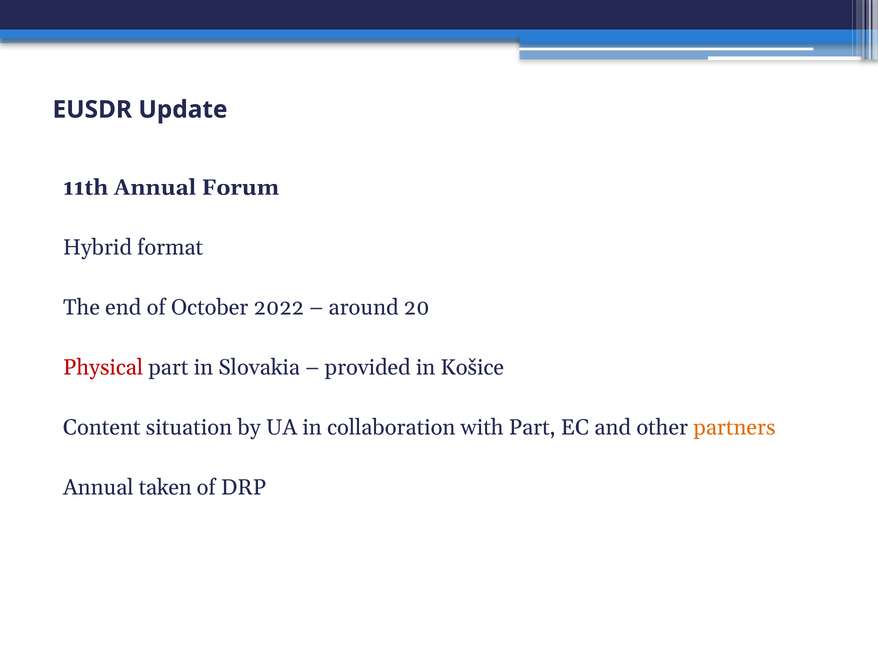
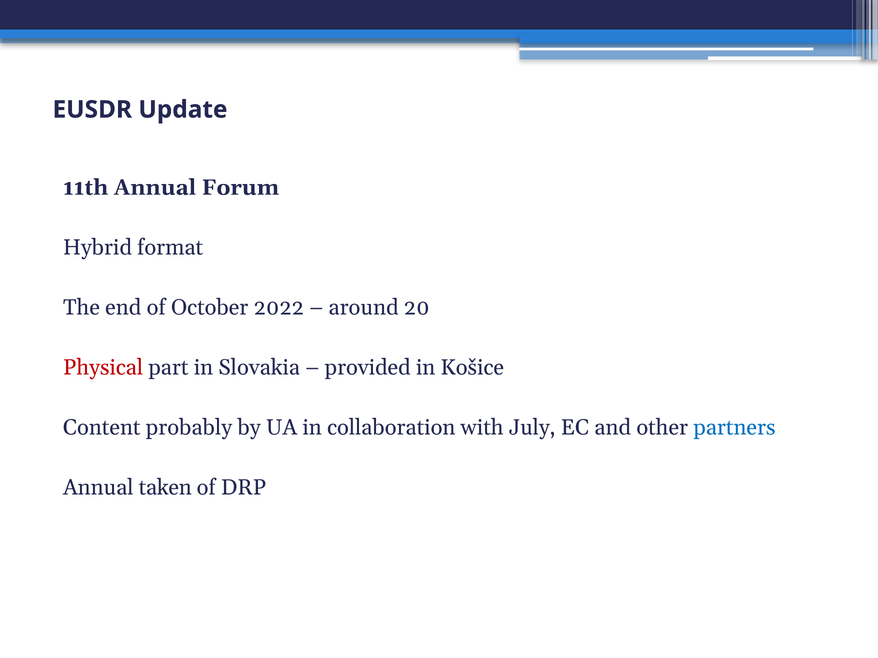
situation: situation -> probably (189, 428)
with Part: Part -> July (532, 428)
partners colour: orange -> blue (734, 428)
